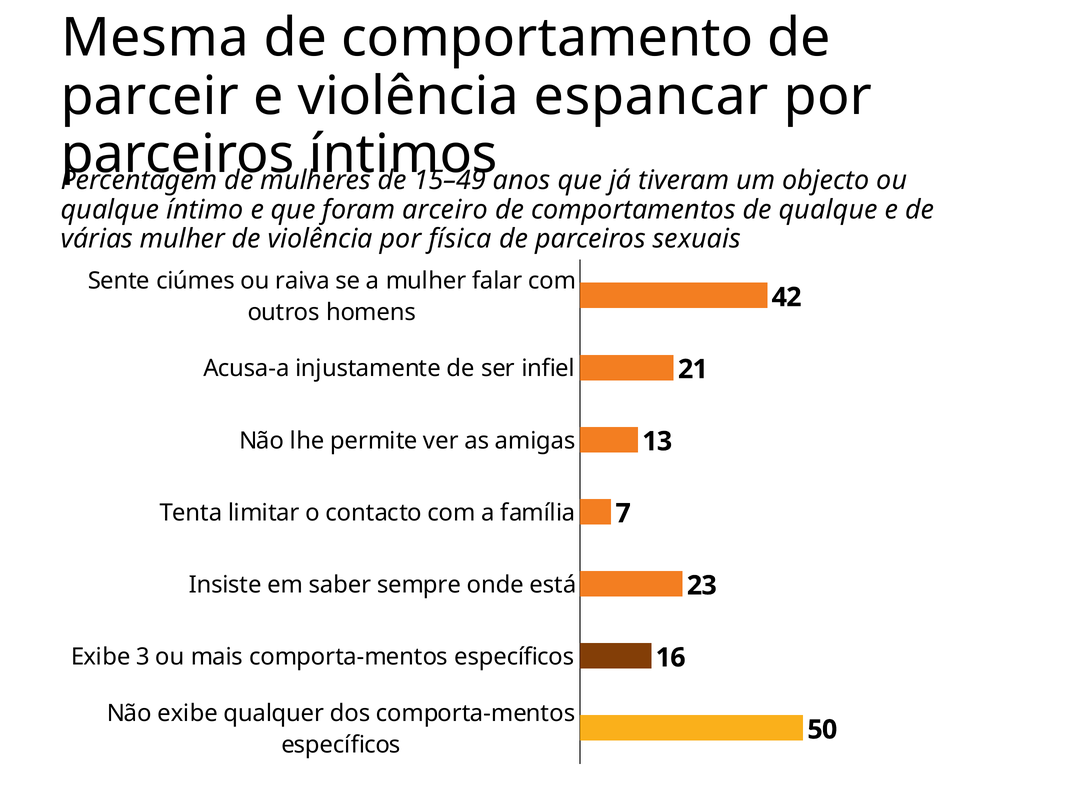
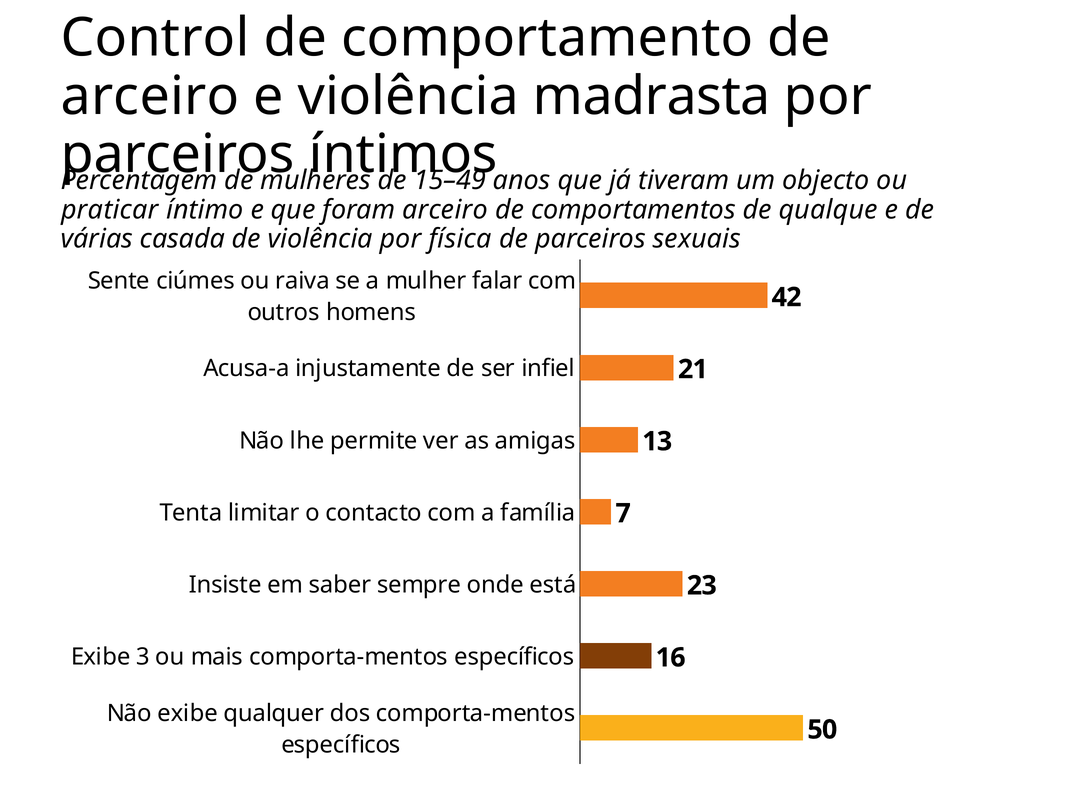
Mesma: Mesma -> Control (155, 38)
parceir: parceir -> arceiro (150, 96)
espancar: espancar -> madrasta (652, 96)
qualque: qualque -> praticar (110, 210)
várias mulher: mulher -> casada (182, 239)
